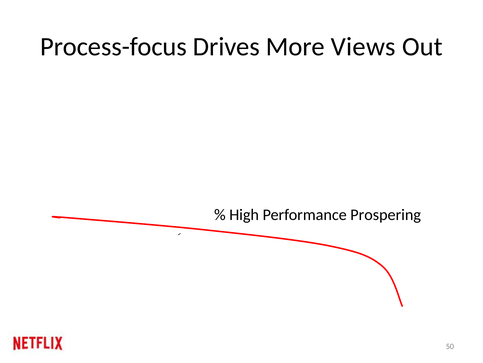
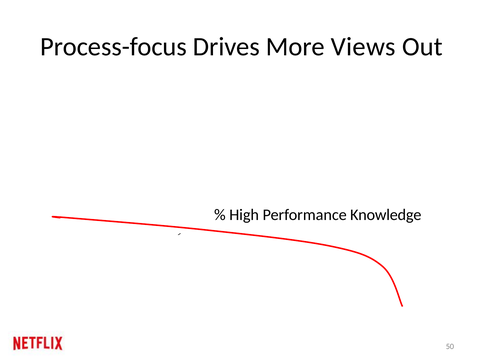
Prospering: Prospering -> Knowledge (386, 214)
